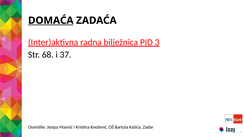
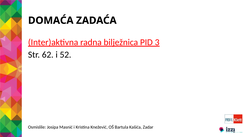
DOMAĆA underline: present -> none (51, 20)
68: 68 -> 62 (48, 55)
37: 37 -> 52 (66, 55)
